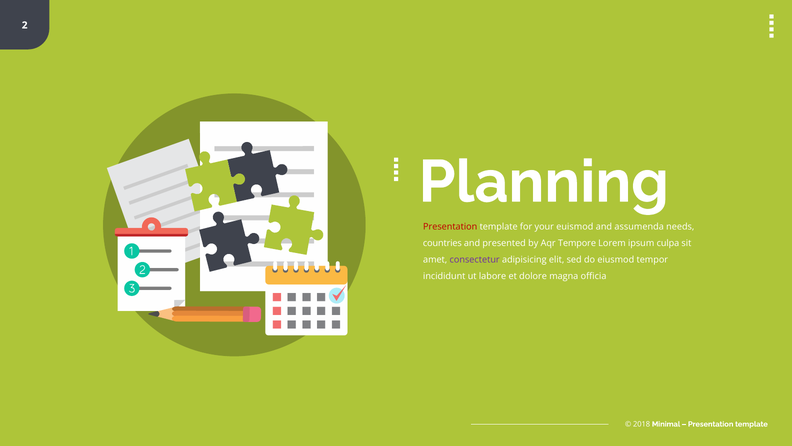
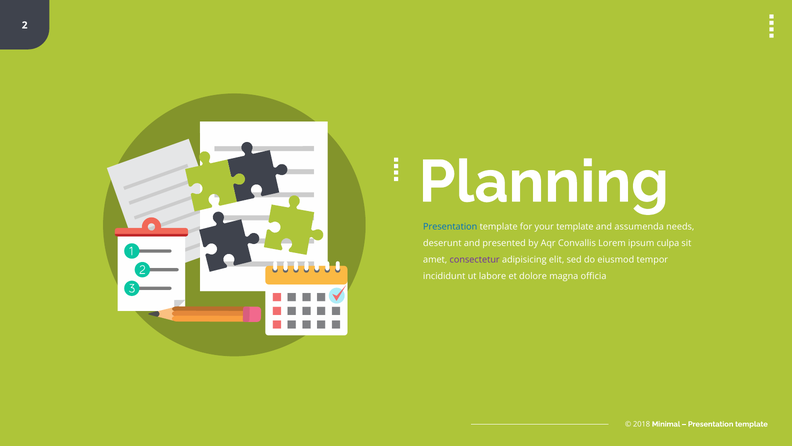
Presentation colour: red -> blue (450, 227)
your euismod: euismod -> template (575, 227)
countries: countries -> deserunt (442, 243)
Tempore: Tempore -> Convallis (577, 243)
